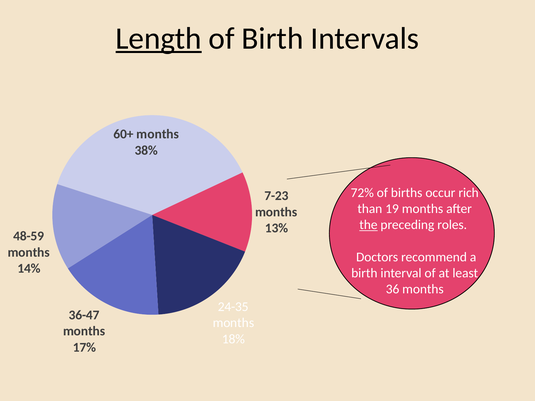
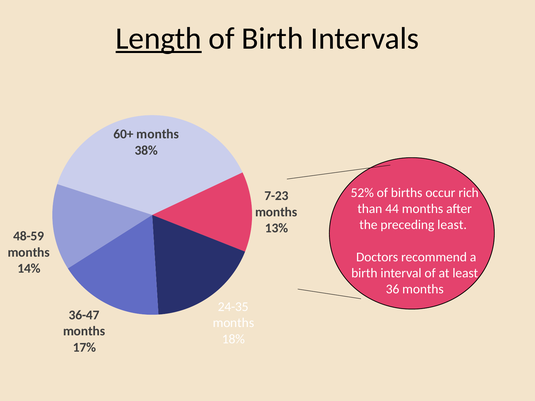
72%: 72% -> 52% (362, 193)
19: 19 -> 44 (392, 209)
the underline: present -> none (368, 225)
preceding roles: roles -> least (452, 225)
